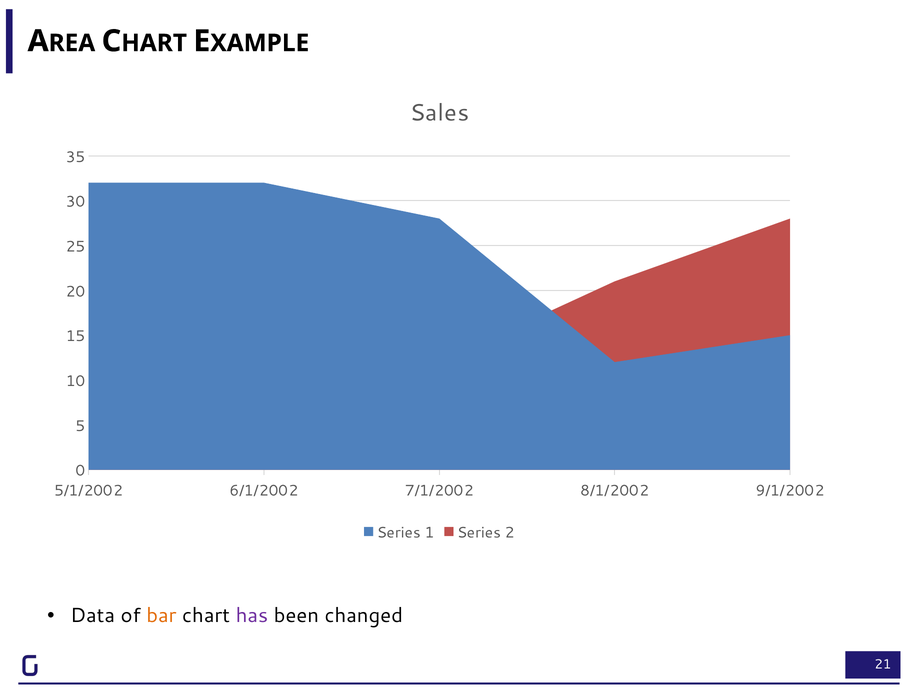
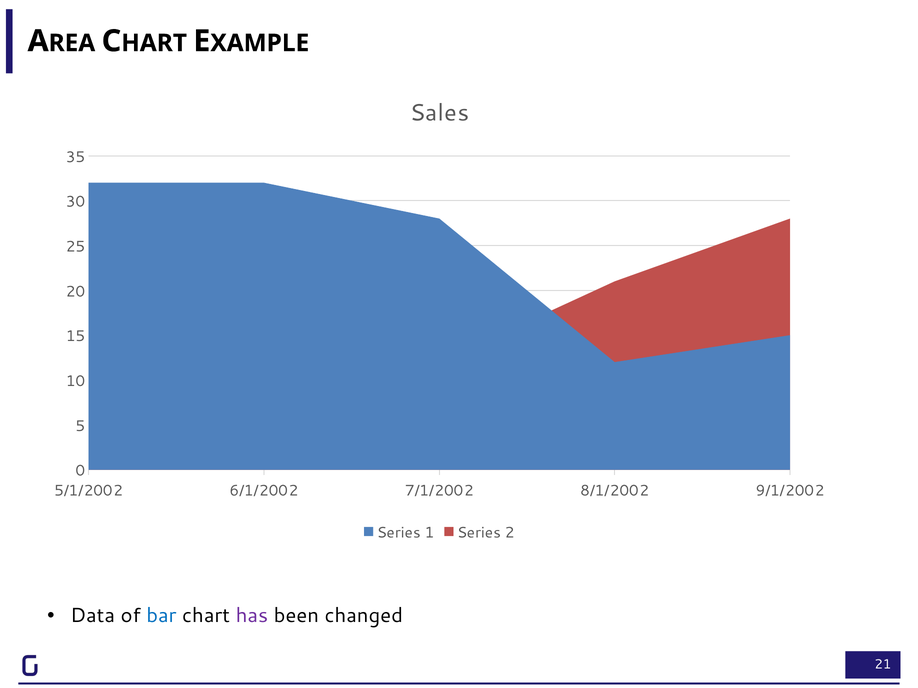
bar colour: orange -> blue (161, 616)
